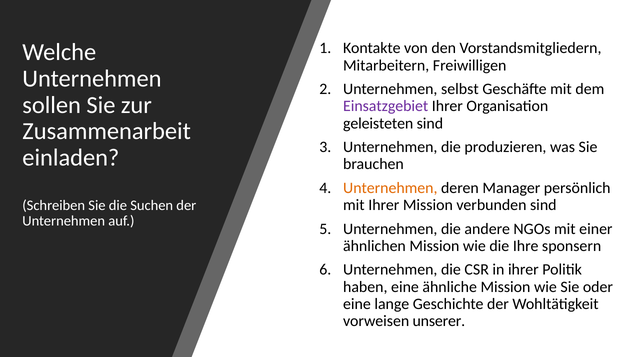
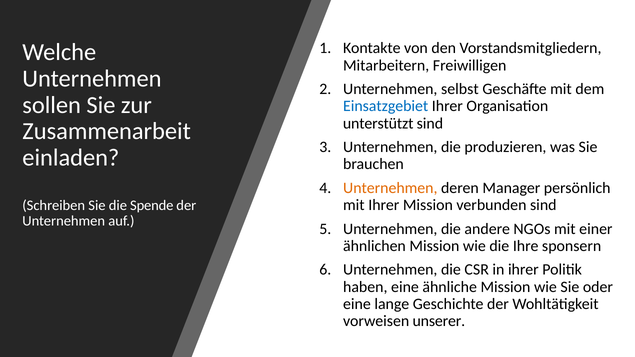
Einsatzgebiet colour: purple -> blue (386, 106)
geleisteten: geleisteten -> unterstützt (378, 123)
Suchen: Suchen -> Spende (152, 205)
